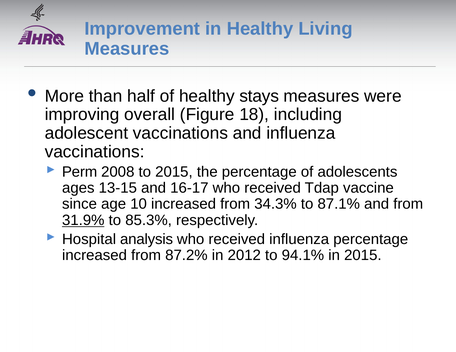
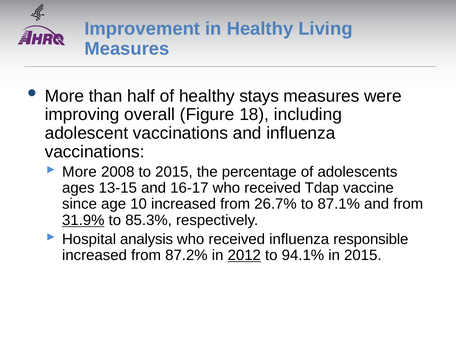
Perm: Perm -> More (79, 172)
34.3%: 34.3% -> 26.7% (275, 204)
influenza percentage: percentage -> responsible (371, 239)
2012 underline: none -> present (244, 256)
